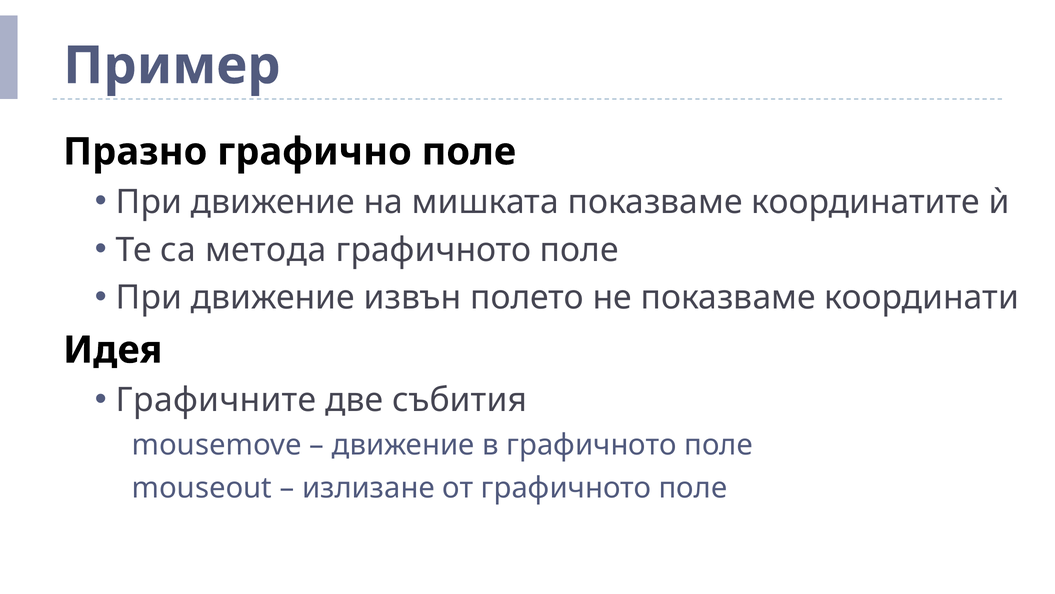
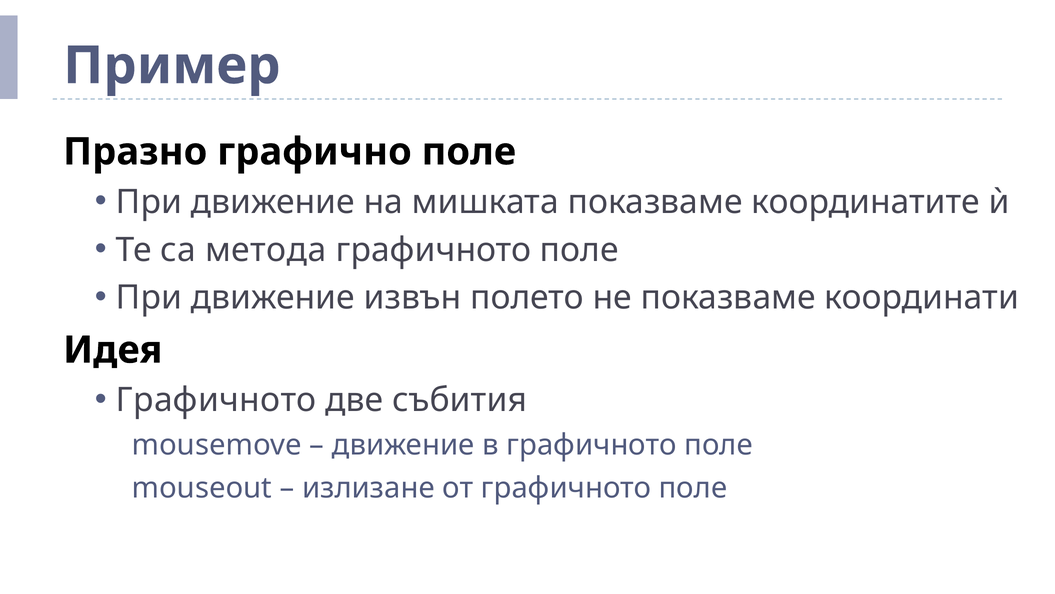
Графичните: Графичните -> Графичното (216, 400)
